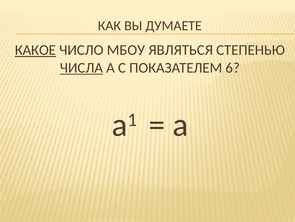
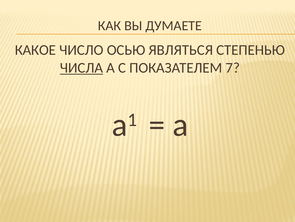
КАКОЕ underline: present -> none (35, 50)
МБОУ: МБОУ -> ОСЬЮ (126, 50)
6: 6 -> 7 (233, 68)
